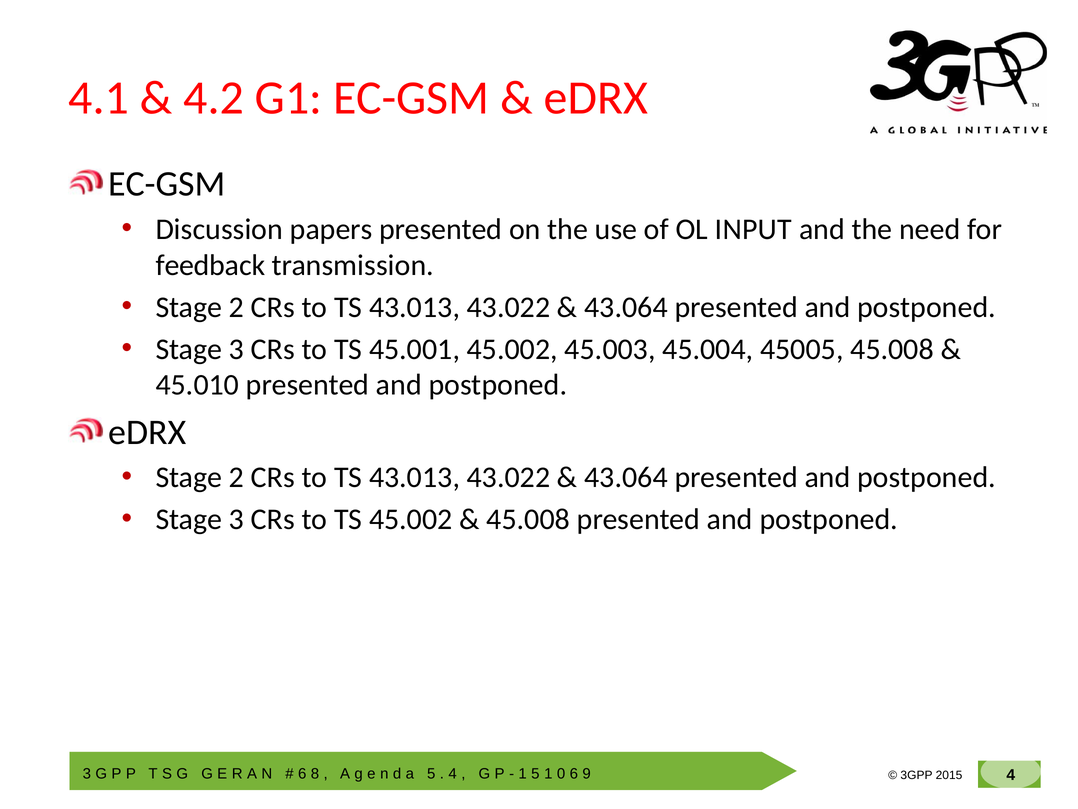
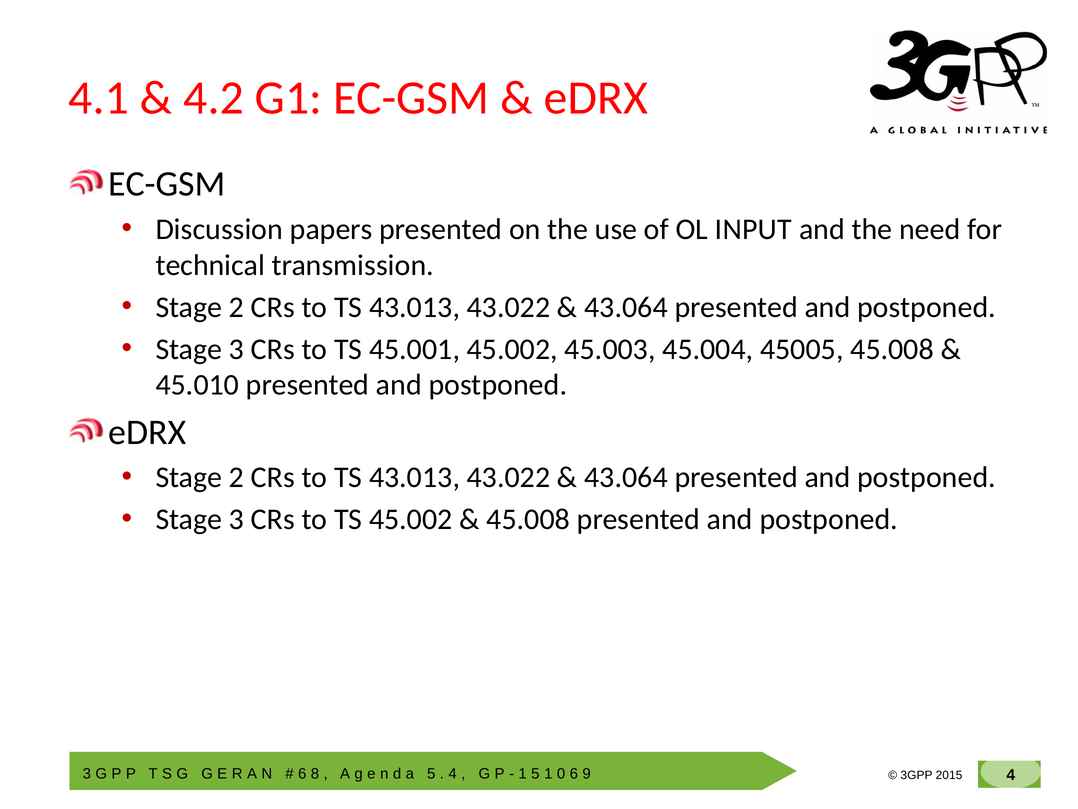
feedback: feedback -> technical (210, 265)
